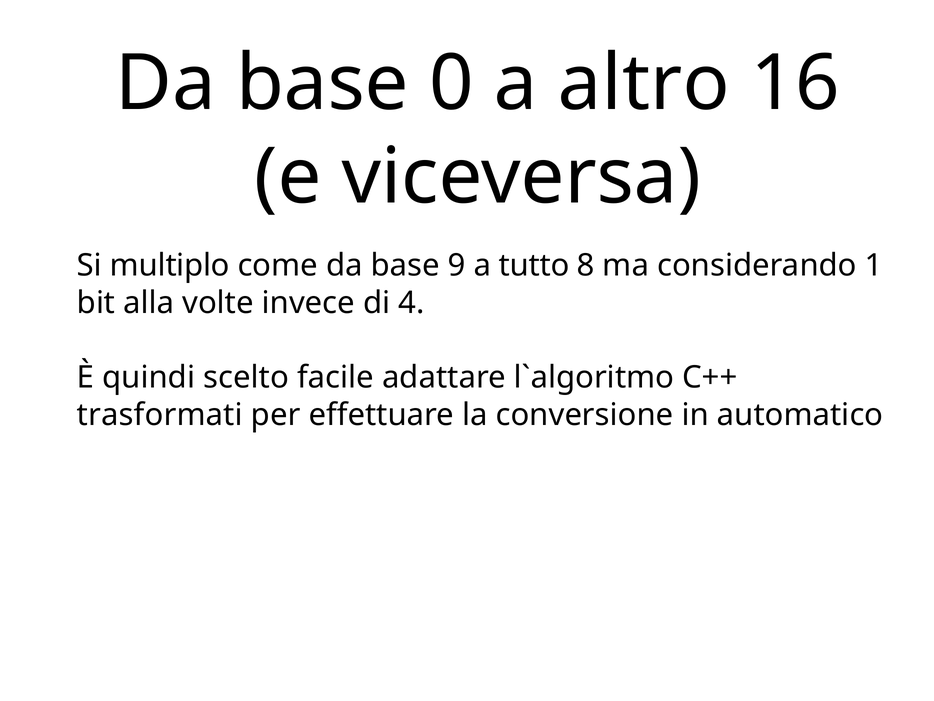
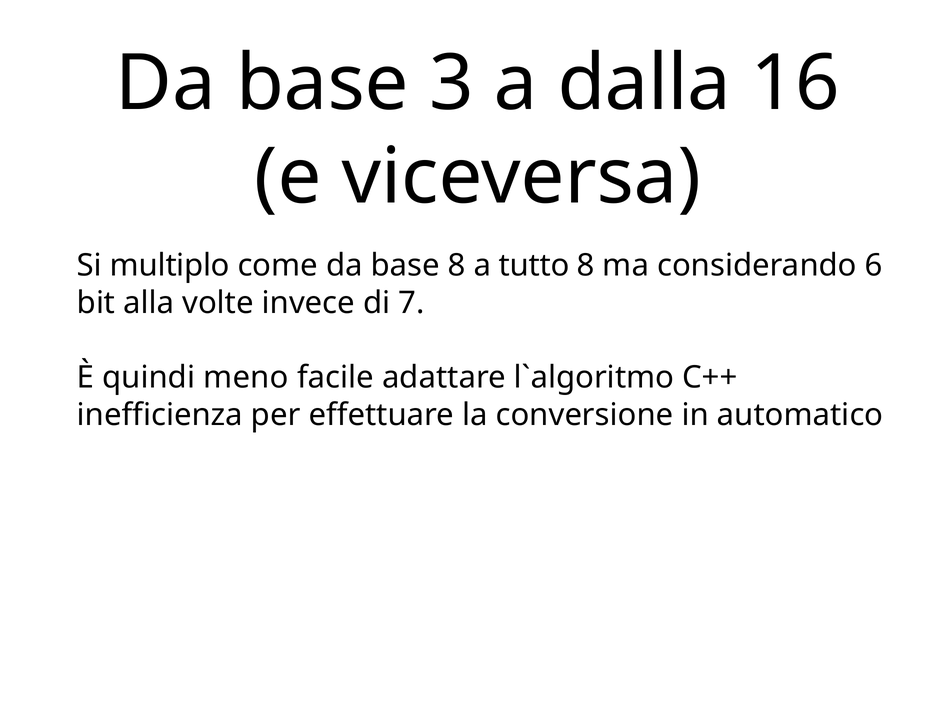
0: 0 -> 3 (451, 83)
altro: altro -> dalla (644, 83)
base 9: 9 -> 8 (457, 265)
1: 1 -> 6 (874, 265)
4: 4 -> 7 (411, 303)
scelto: scelto -> meno (246, 377)
trasformati: trasformati -> inefficienza (160, 415)
